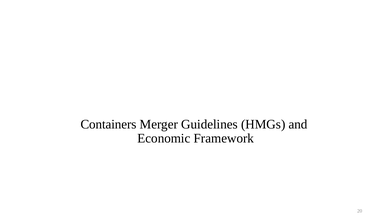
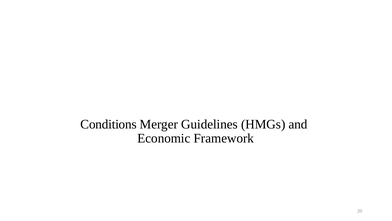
Containers: Containers -> Conditions (109, 124)
